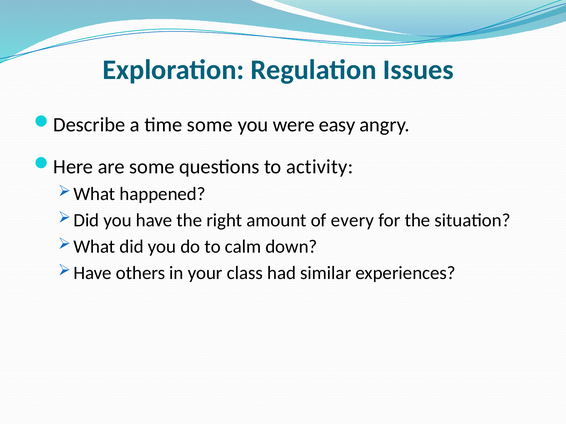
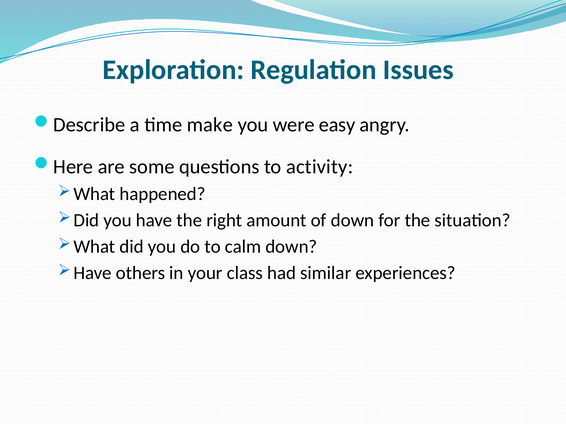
time some: some -> make (210, 125)
of every: every -> down (352, 221)
